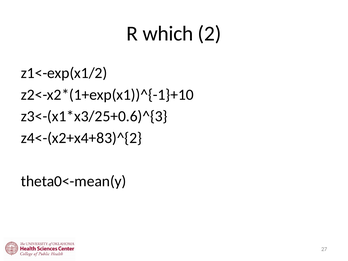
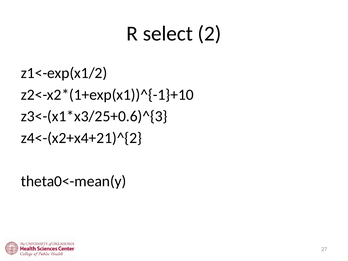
which: which -> select (168, 34)
z4<-(x2+x4+83)^{2: z4<-(x2+x4+83)^{2 -> z4<-(x2+x4+21)^{2 (81, 138)
